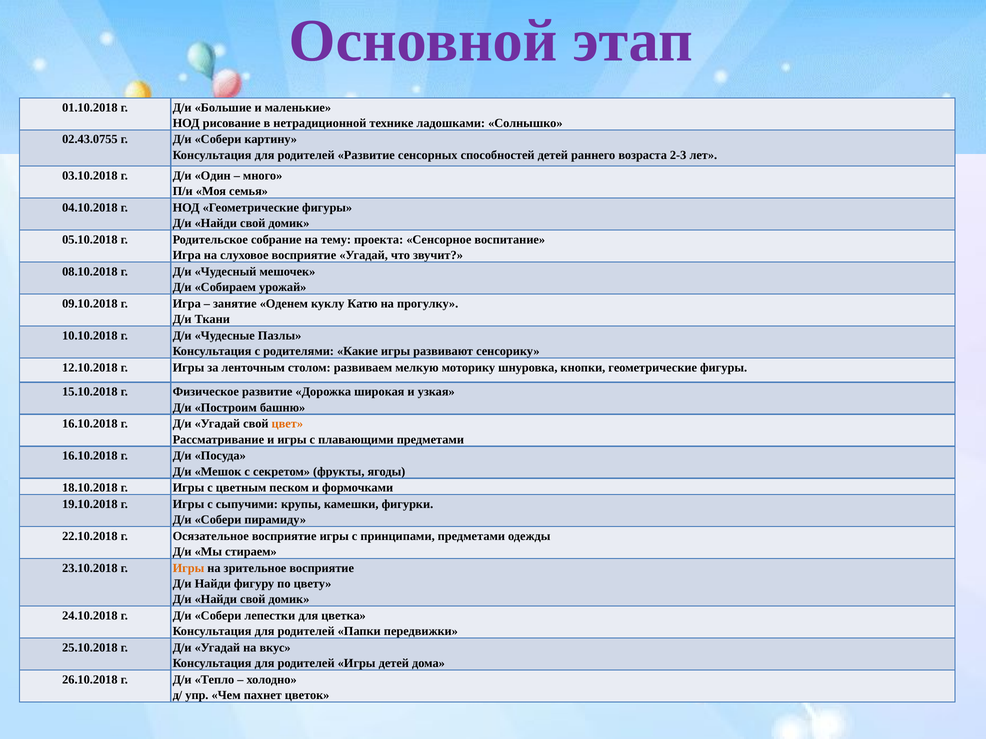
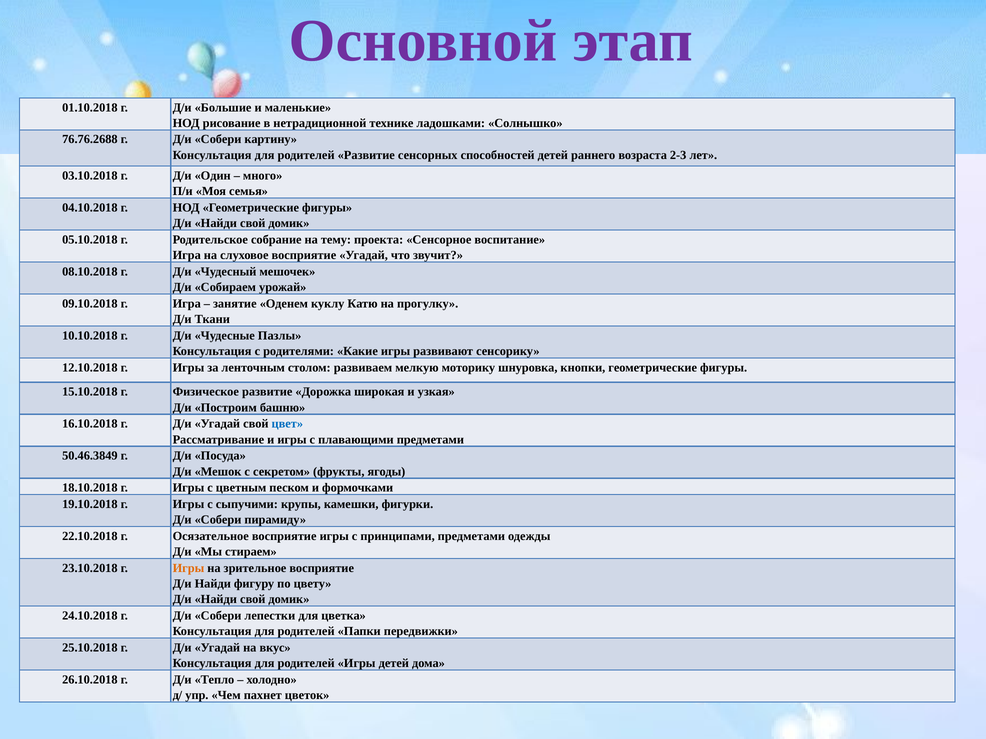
02.43.0755: 02.43.0755 -> 76.76.2688 (90, 140)
цвет colour: orange -> blue (287, 424)
16.10.2018: 16.10.2018 -> 50.46.3849 (90, 456)
